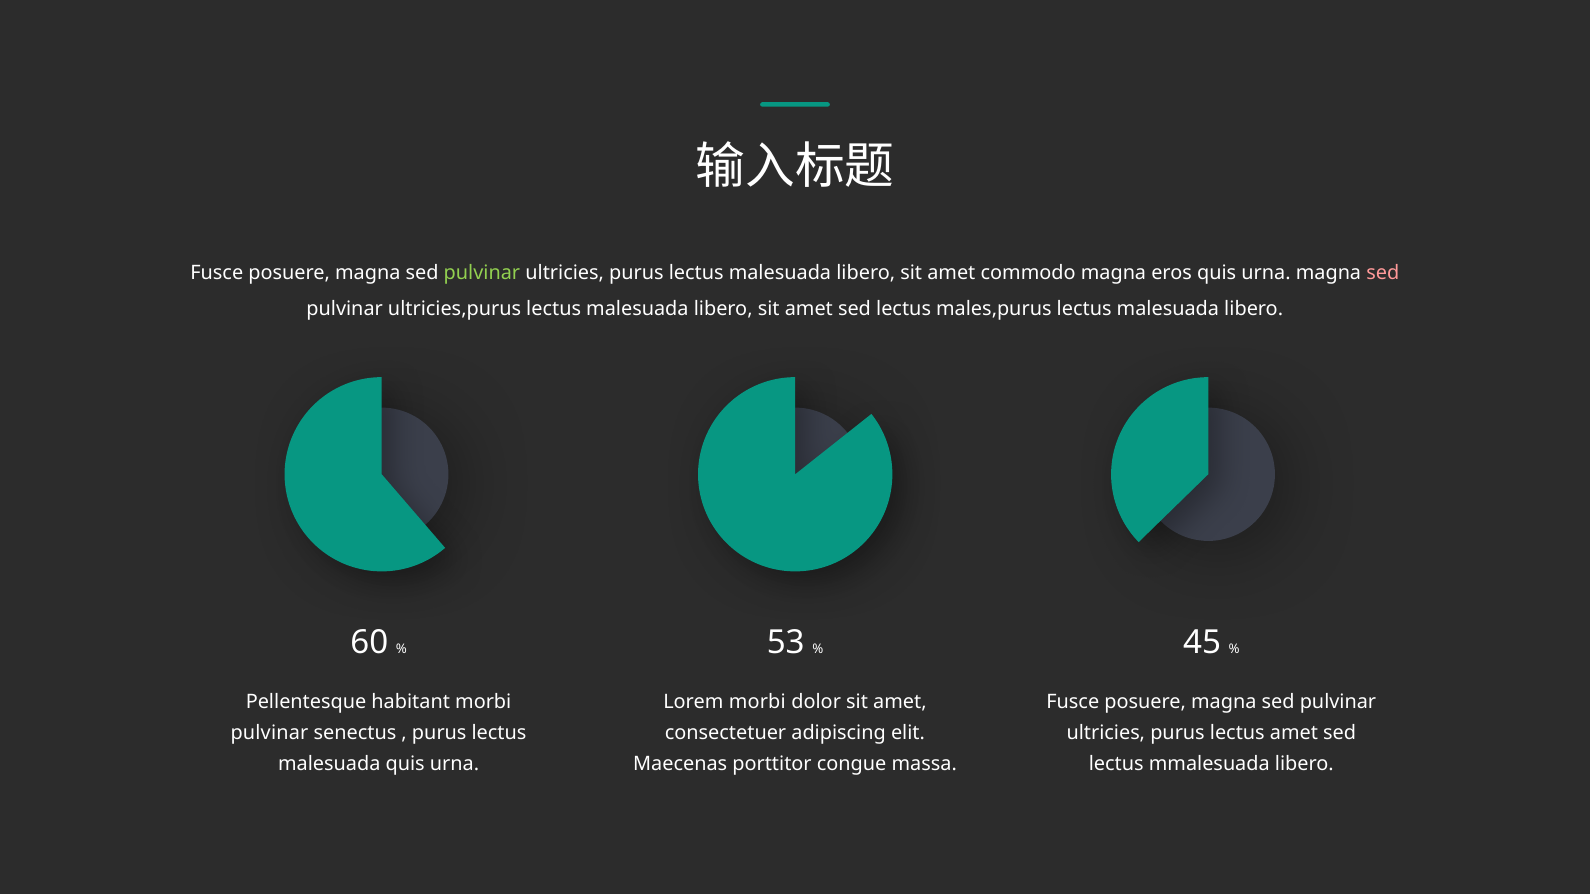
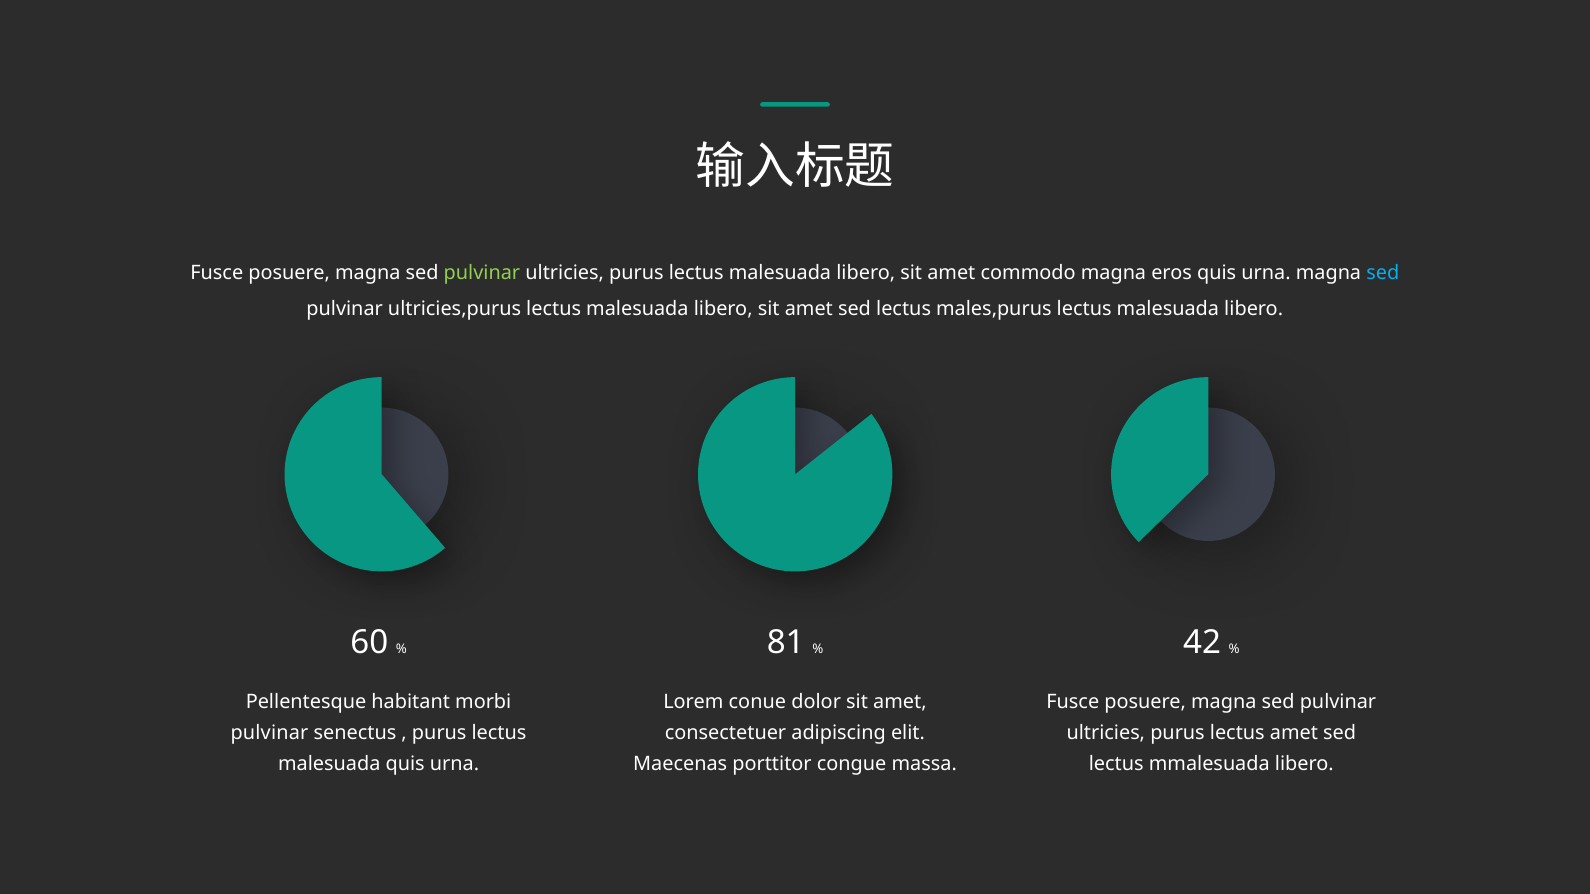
sed colour: pink -> light blue (1383, 273)
53: 53 -> 81 (786, 643)
45: 45 -> 42 (1202, 643)
Lorem morbi: morbi -> conue (757, 702)
